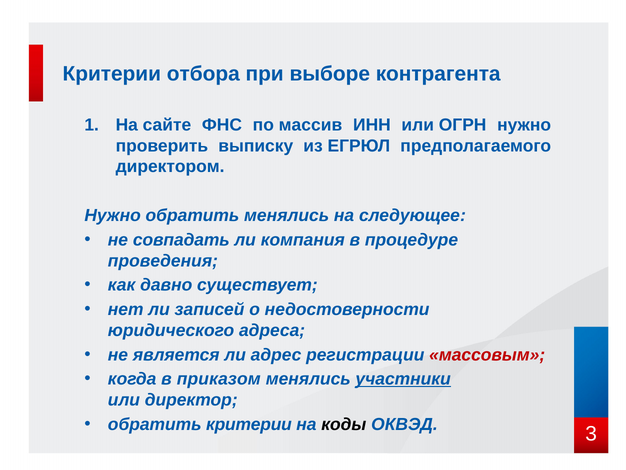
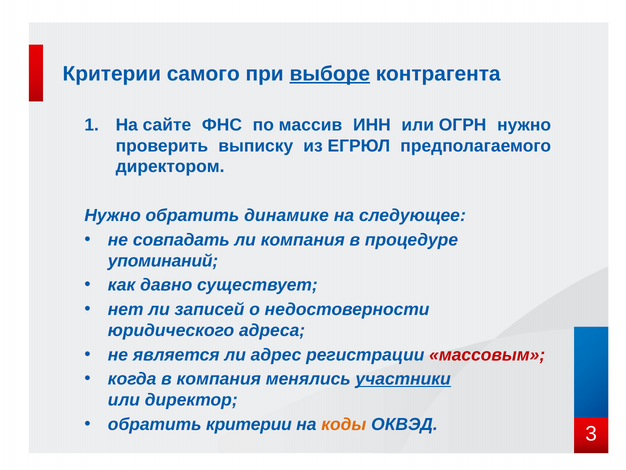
отбора: отбора -> самого (203, 74)
выборе underline: none -> present (330, 74)
обратить менялись: менялись -> динамике (287, 215)
проведения: проведения -> упоминаний (163, 260)
в приказом: приказом -> компания (219, 379)
коды colour: black -> orange (344, 424)
